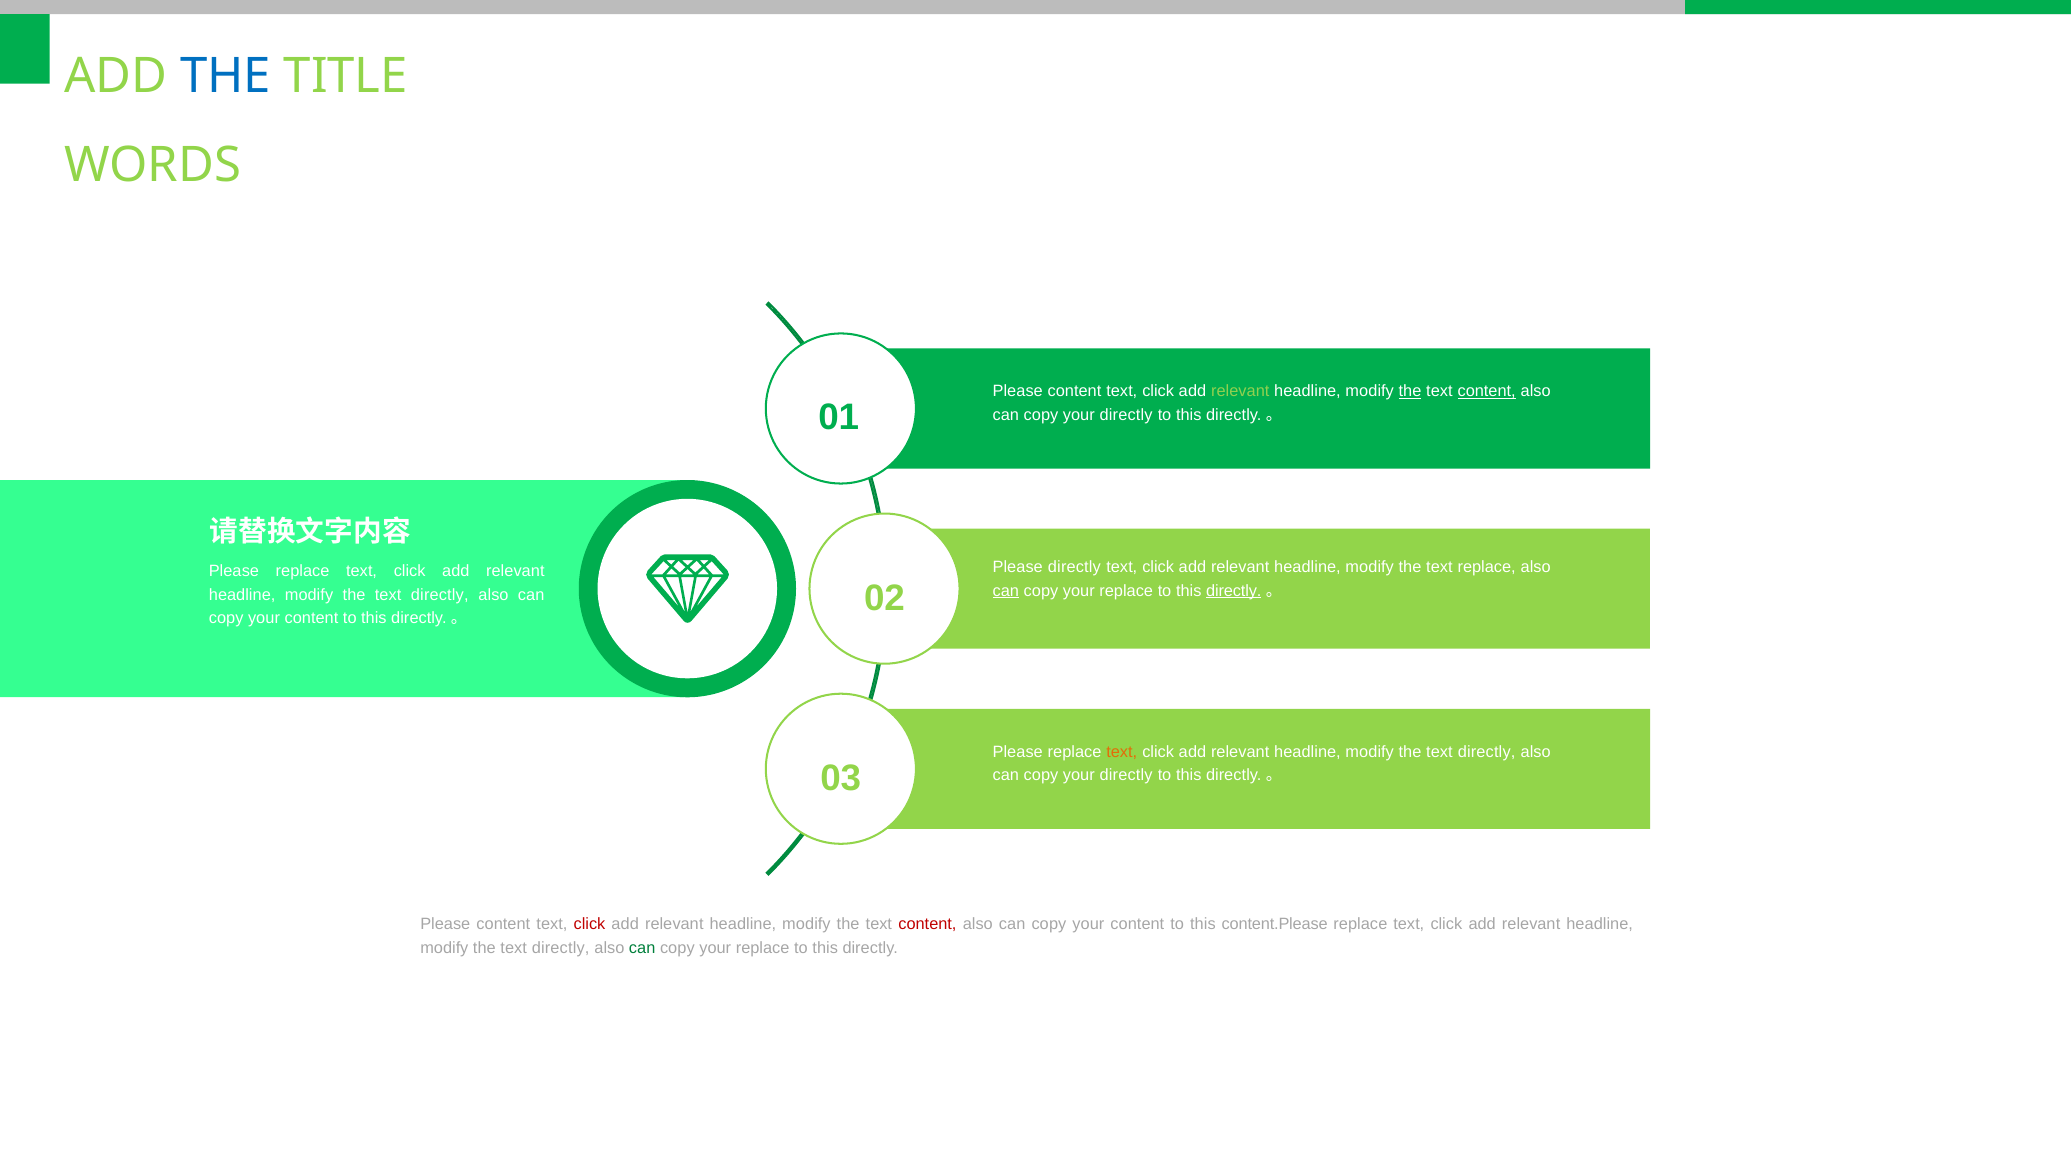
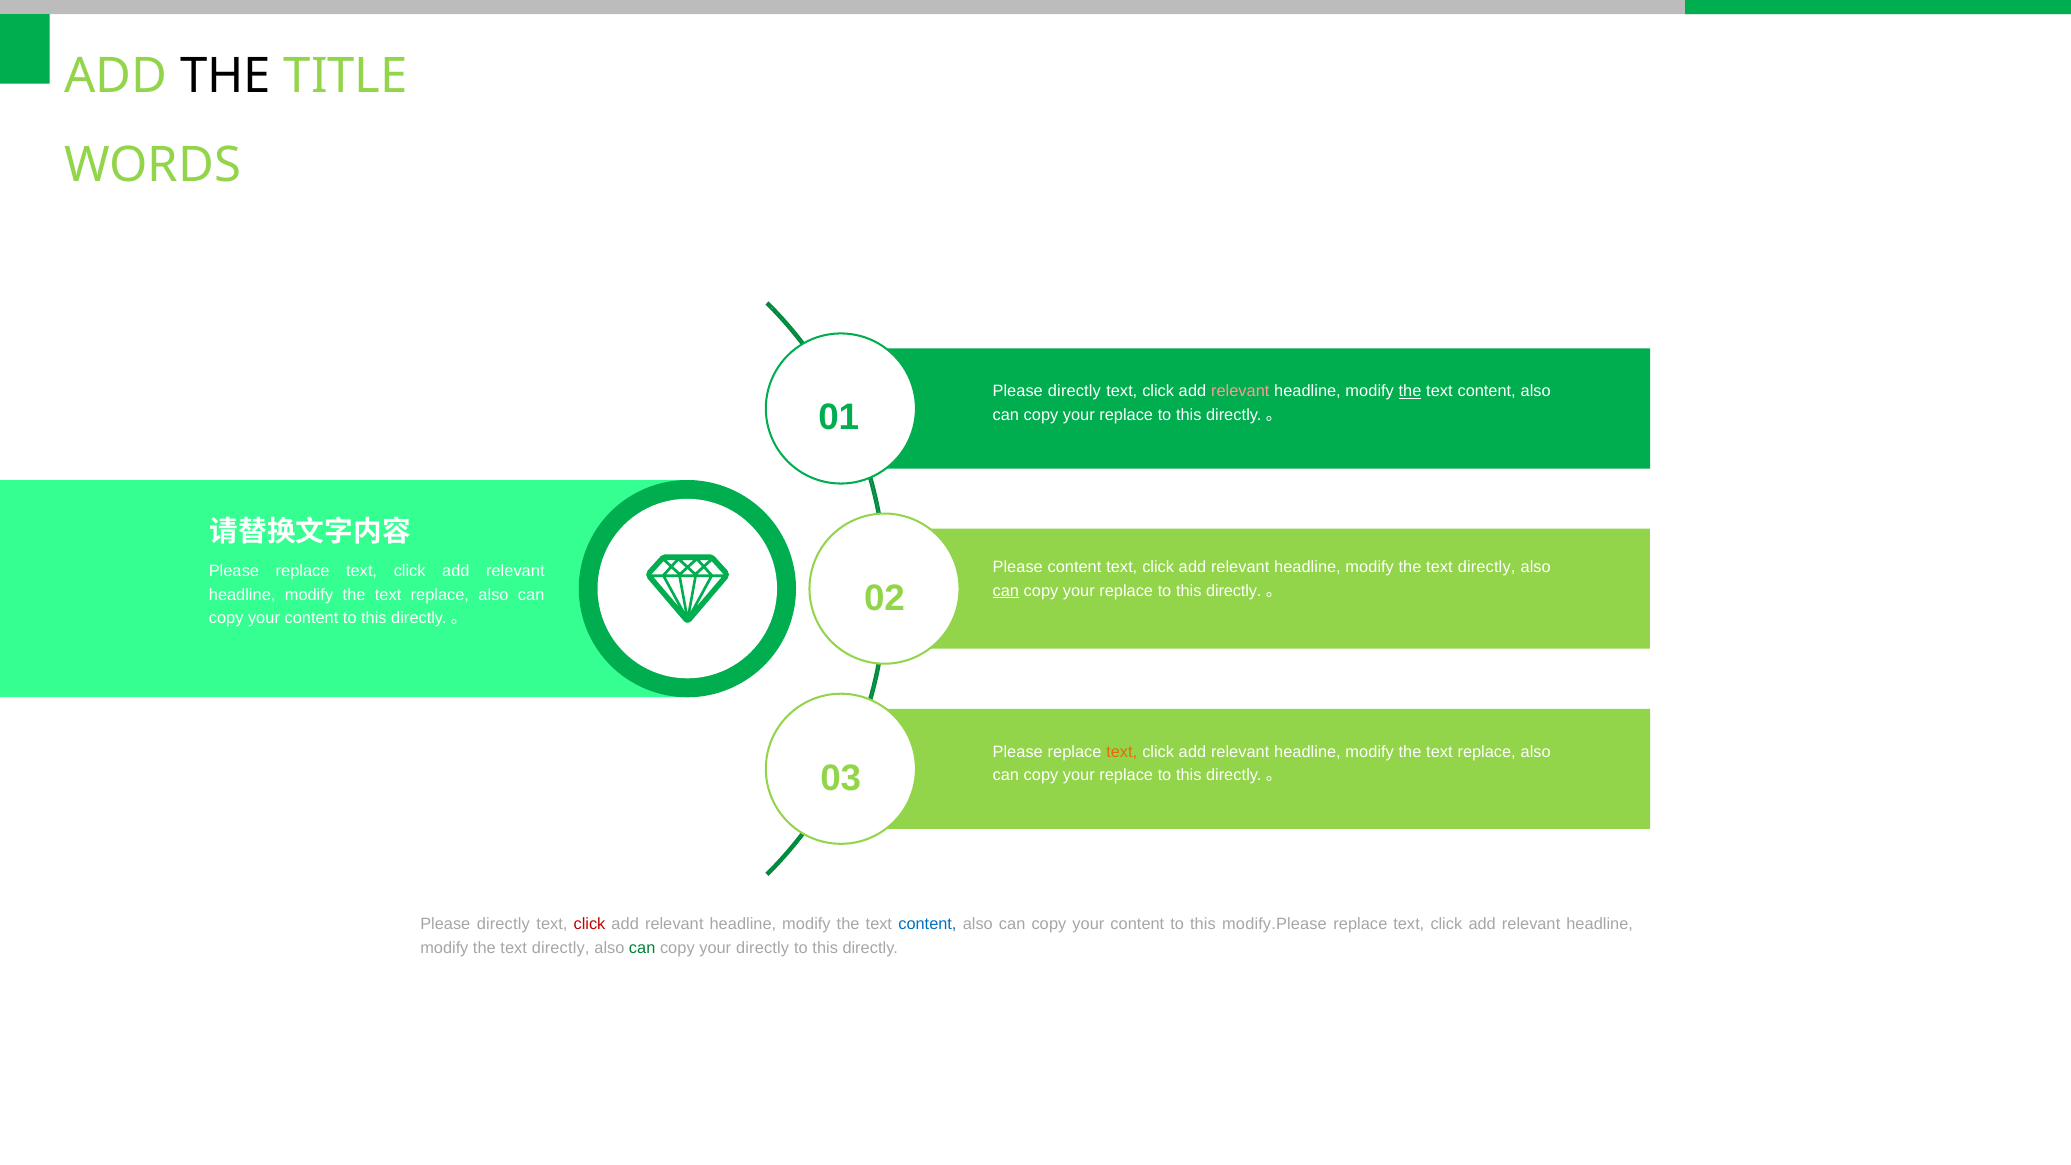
THE colour: blue -> black (226, 77)
content: content -> directly (1074, 392)
relevant colour: light green -> pink (1240, 392)
content underline: present -> none (1487, 392)
directly: directly -> replace (1126, 415)
Please directly: directly -> content (1075, 567)
replace: replace -> directly (1487, 567)
directly underline: present -> none (1234, 591)
directly: directly -> replace (440, 595)
directly: directly -> replace (1487, 752)
directly: directly -> replace (1126, 775)
content: content -> directly (503, 924)
content colour: red -> blue (927, 924)
content.Please: content.Please -> modify.Please (1275, 924)
replace: replace -> directly (763, 948)
